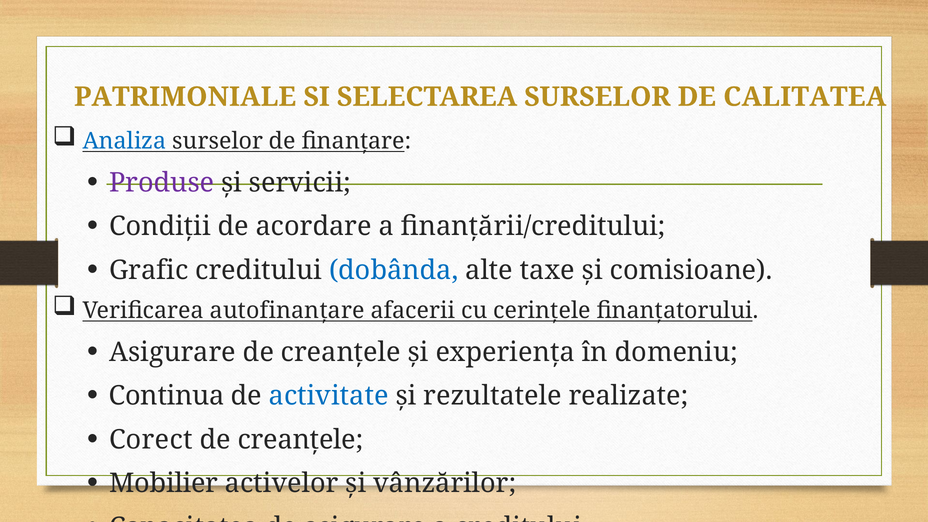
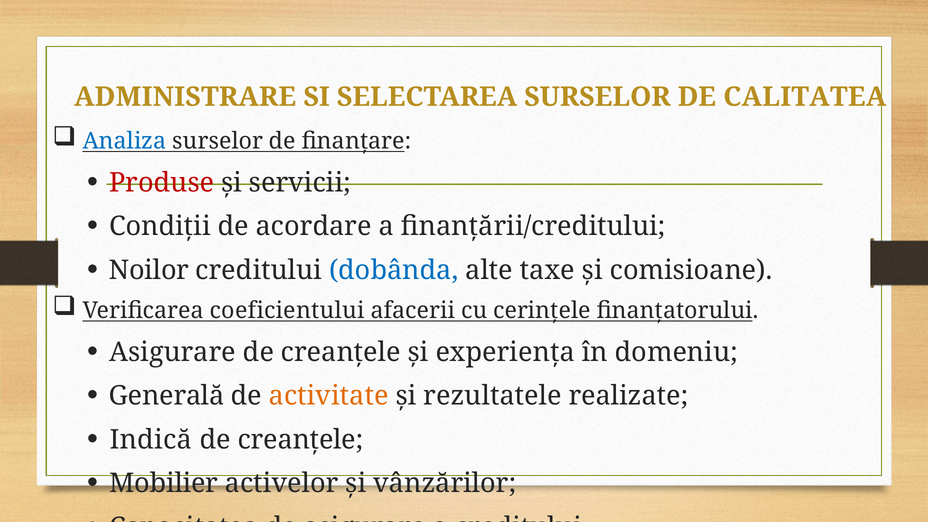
PATRIMONIALE: PATRIMONIALE -> ADMINISTRARE (185, 97)
Produse colour: purple -> red (162, 183)
Grafic: Grafic -> Noilor (149, 270)
autofinanţare: autofinanţare -> coeficientului (287, 311)
Continua: Continua -> Generală (167, 396)
activitate colour: blue -> orange (329, 396)
Corect: Corect -> Indică (151, 440)
